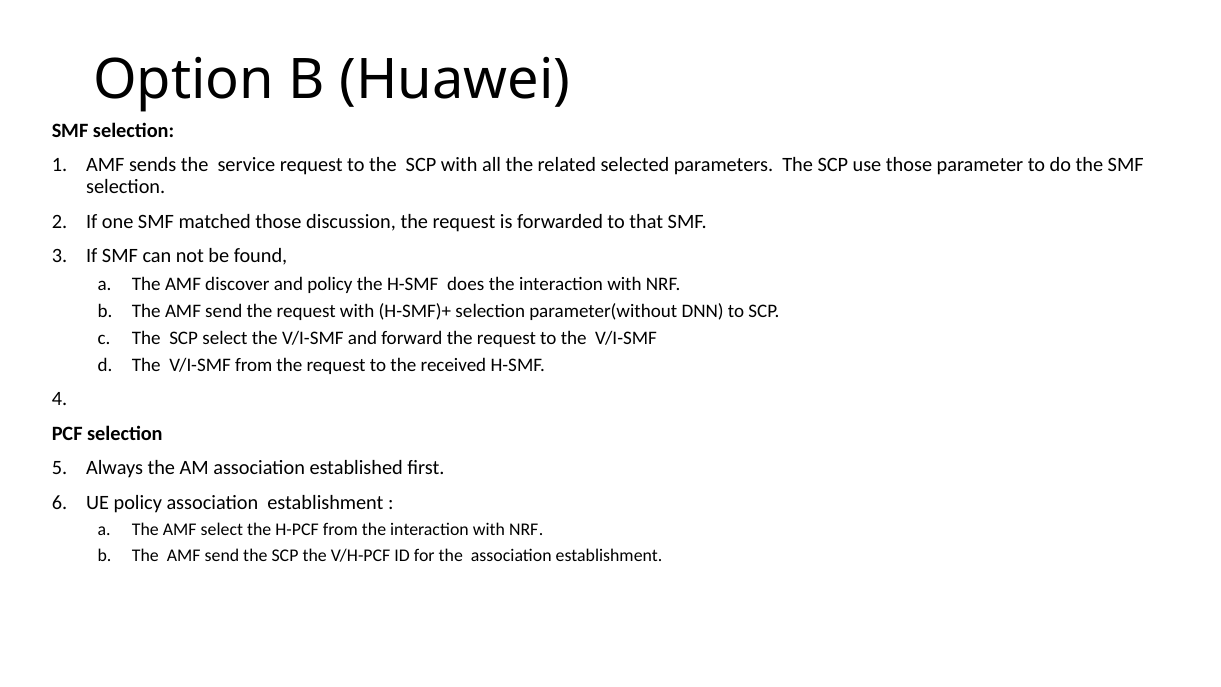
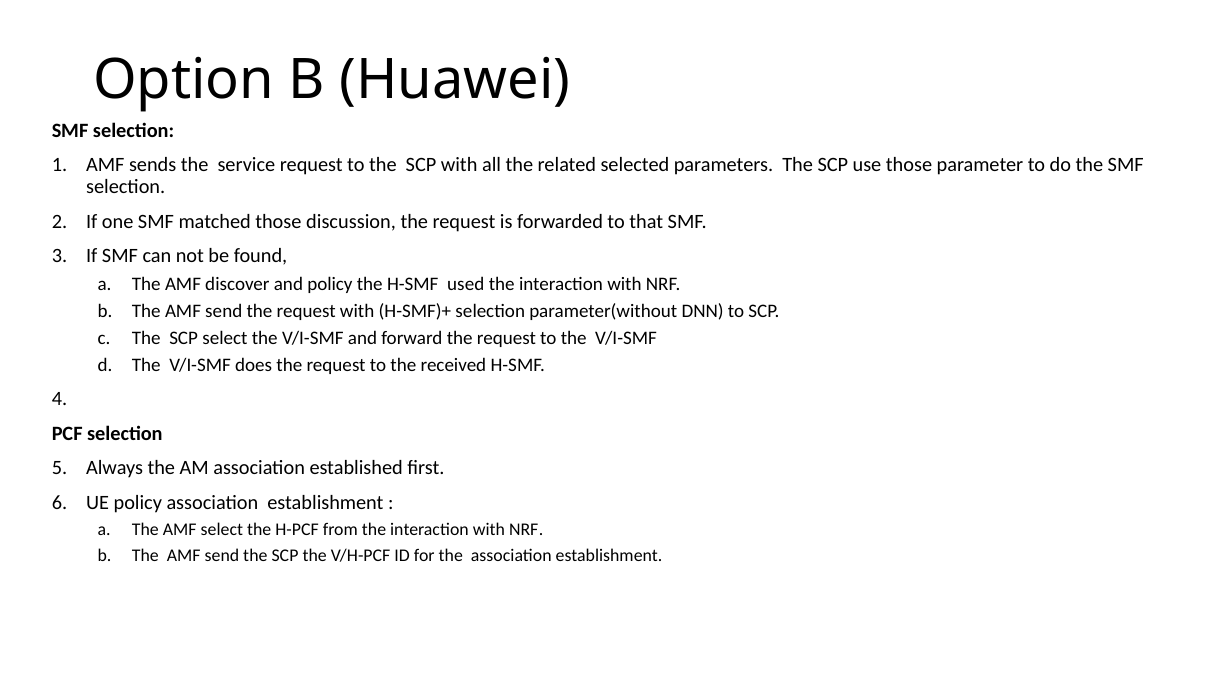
does: does -> used (466, 284)
V/I-SMF from: from -> does (254, 365)
